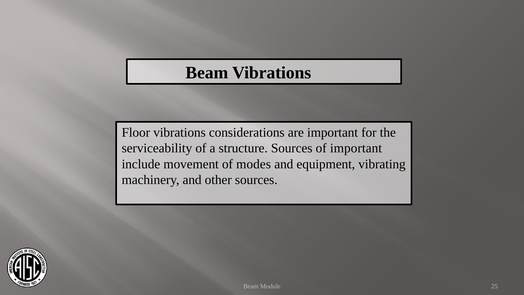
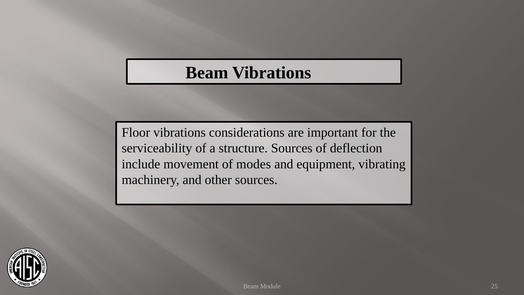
of important: important -> deflection (356, 148)
